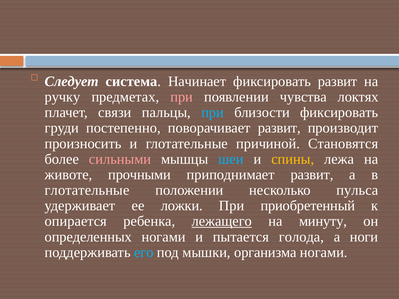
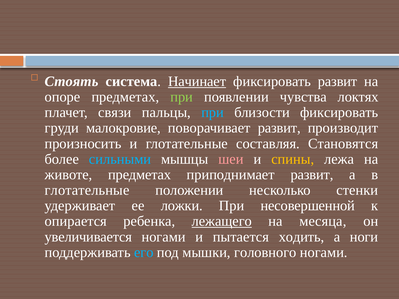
Следует: Следует -> Стоять (71, 81)
Начинает underline: none -> present (197, 81)
ручку: ручку -> опоре (62, 97)
при colour: pink -> light green (182, 97)
постепенно: постепенно -> малокровие (123, 128)
причиной: причиной -> составляя (268, 144)
сильными colour: pink -> light blue (120, 159)
шеи colour: light blue -> pink (231, 159)
животе прочными: прочными -> предметах (140, 175)
пульса: пульса -> стенки (357, 190)
приобретенный: приобретенный -> несовершенной (308, 206)
минуту: минуту -> месяца (323, 221)
определенных: определенных -> увеличивается (88, 237)
голода: голода -> ходить (301, 237)
организма: организма -> головного (265, 253)
